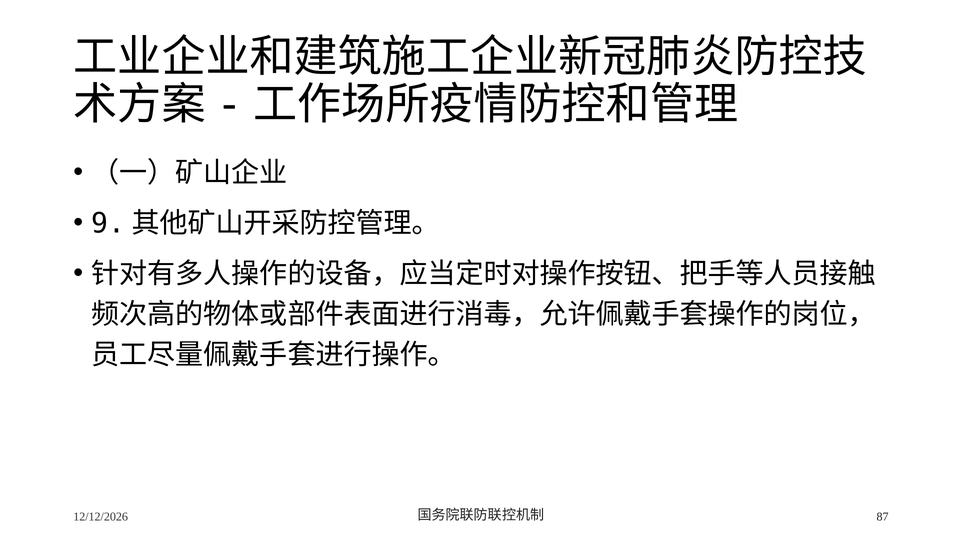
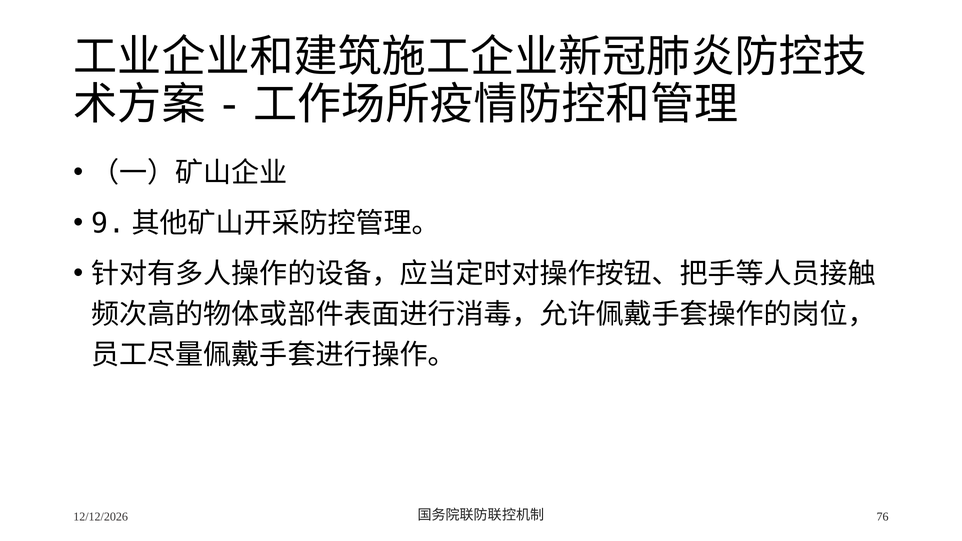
87: 87 -> 76 (883, 517)
